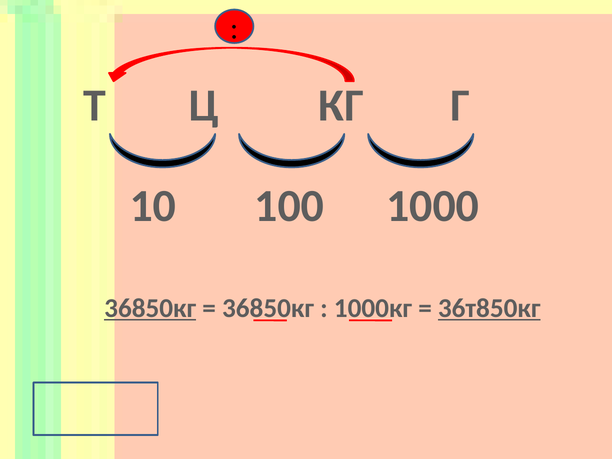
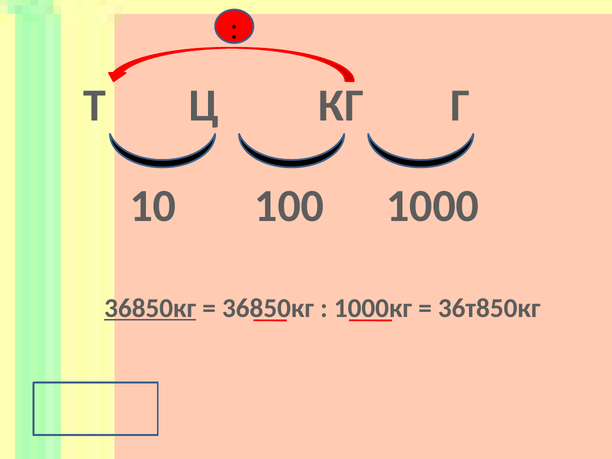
36т850кг underline: present -> none (489, 308)
